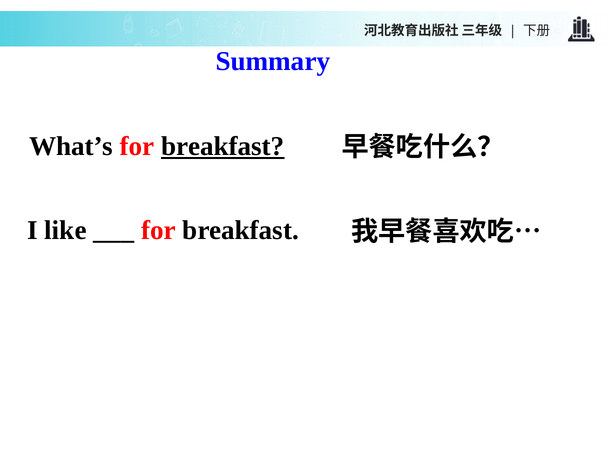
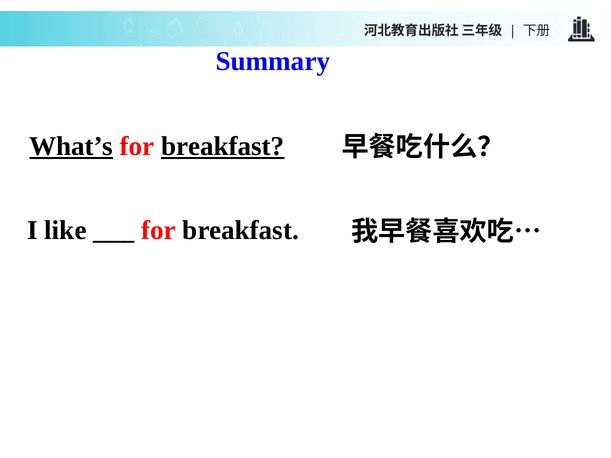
What’s underline: none -> present (71, 146)
